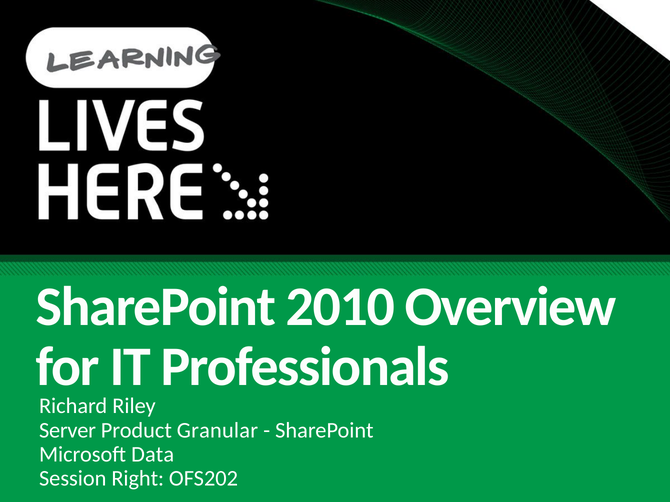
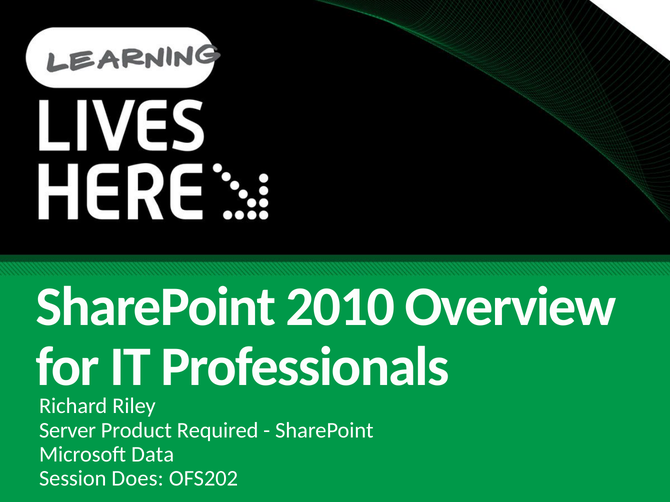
Granular: Granular -> Required (218, 431)
Right: Right -> Does (138, 479)
